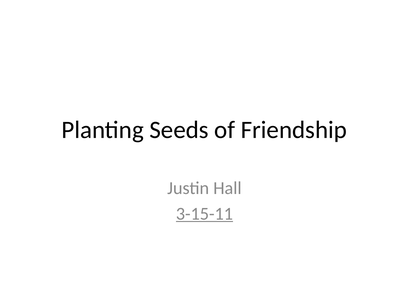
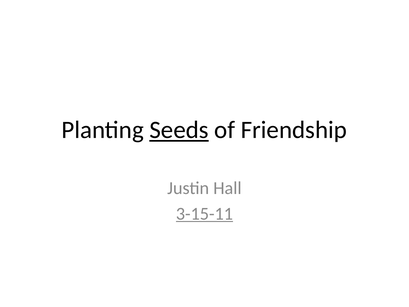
Seeds underline: none -> present (179, 130)
